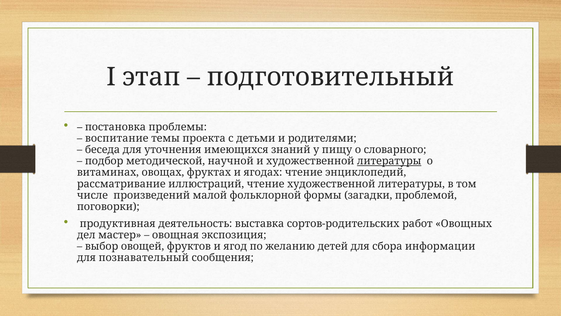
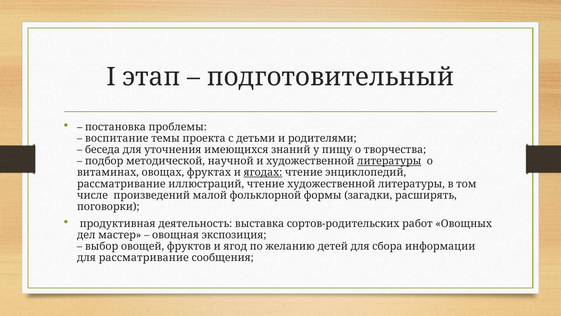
словарного: словарного -> творчества (395, 150)
ягодах underline: none -> present (263, 172)
проблемой: проблемой -> расширять (426, 195)
для познавательный: познавательный -> рассматривание (144, 257)
